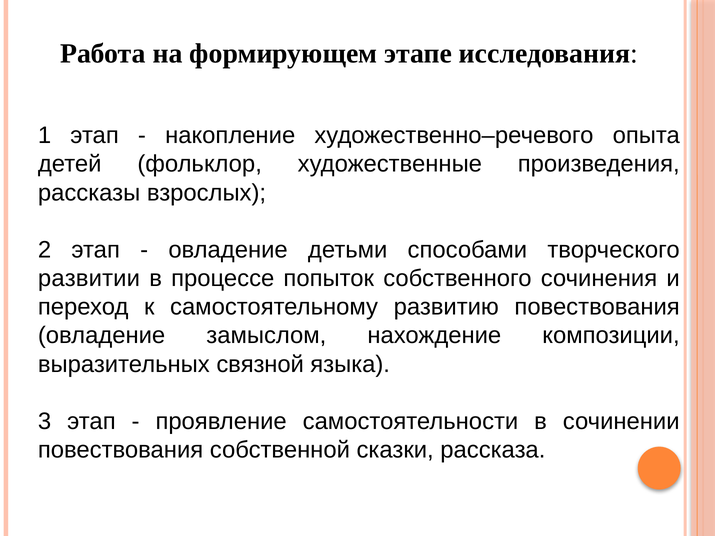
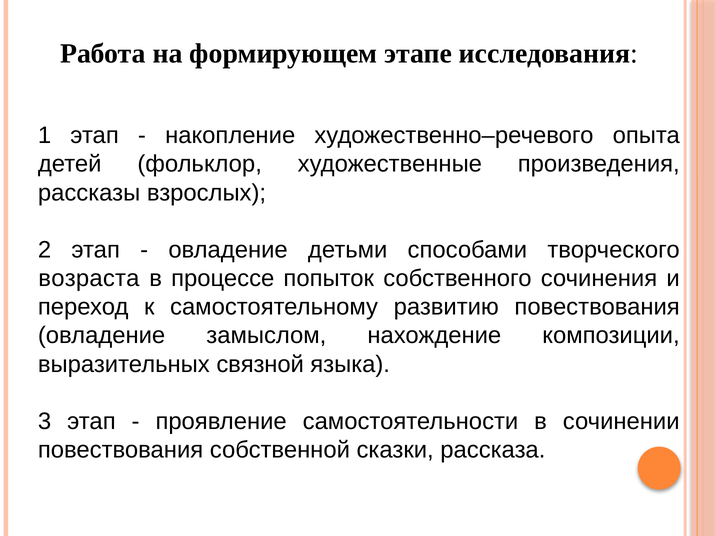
развитии: развитии -> возраста (89, 279)
